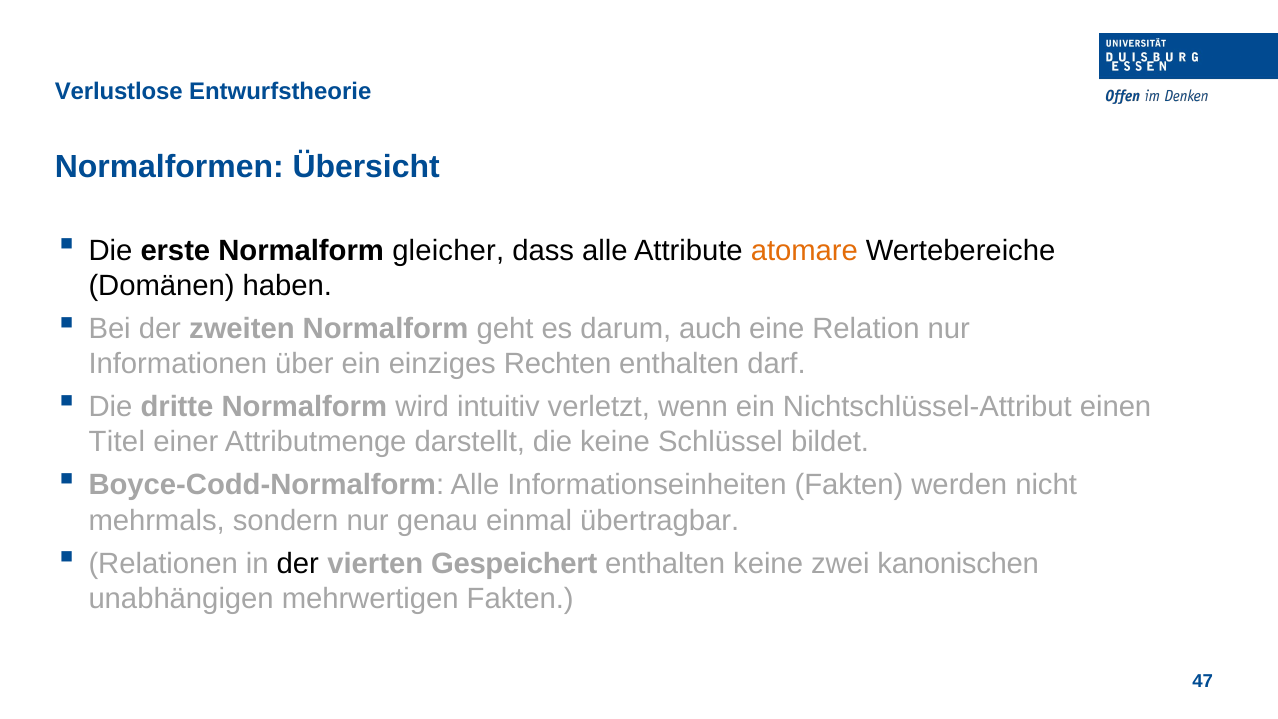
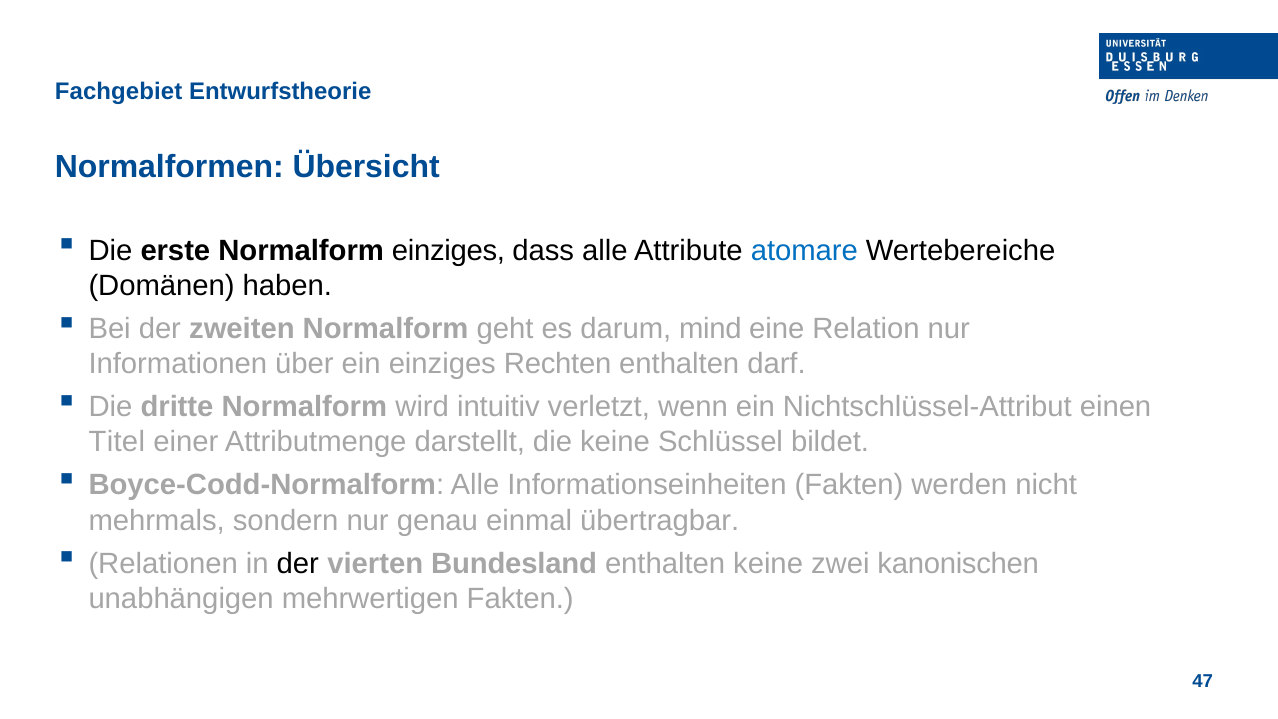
Verlustlose: Verlustlose -> Fachgebiet (119, 91)
Normalform gleicher: gleicher -> einziges (448, 250)
atomare colour: orange -> blue (804, 250)
auch: auch -> mind (710, 329)
Gespeichert: Gespeichert -> Bundesland (514, 563)
